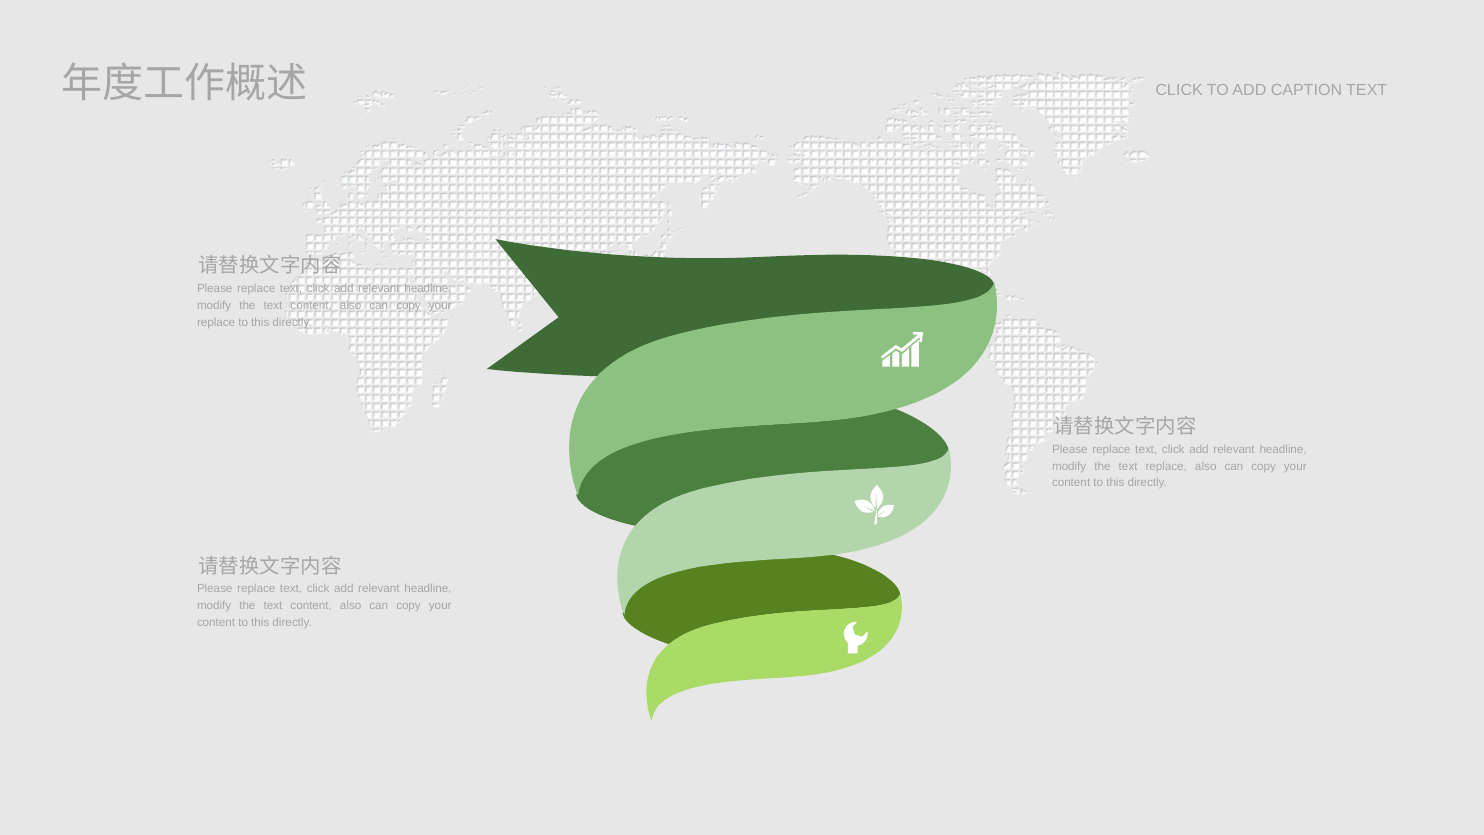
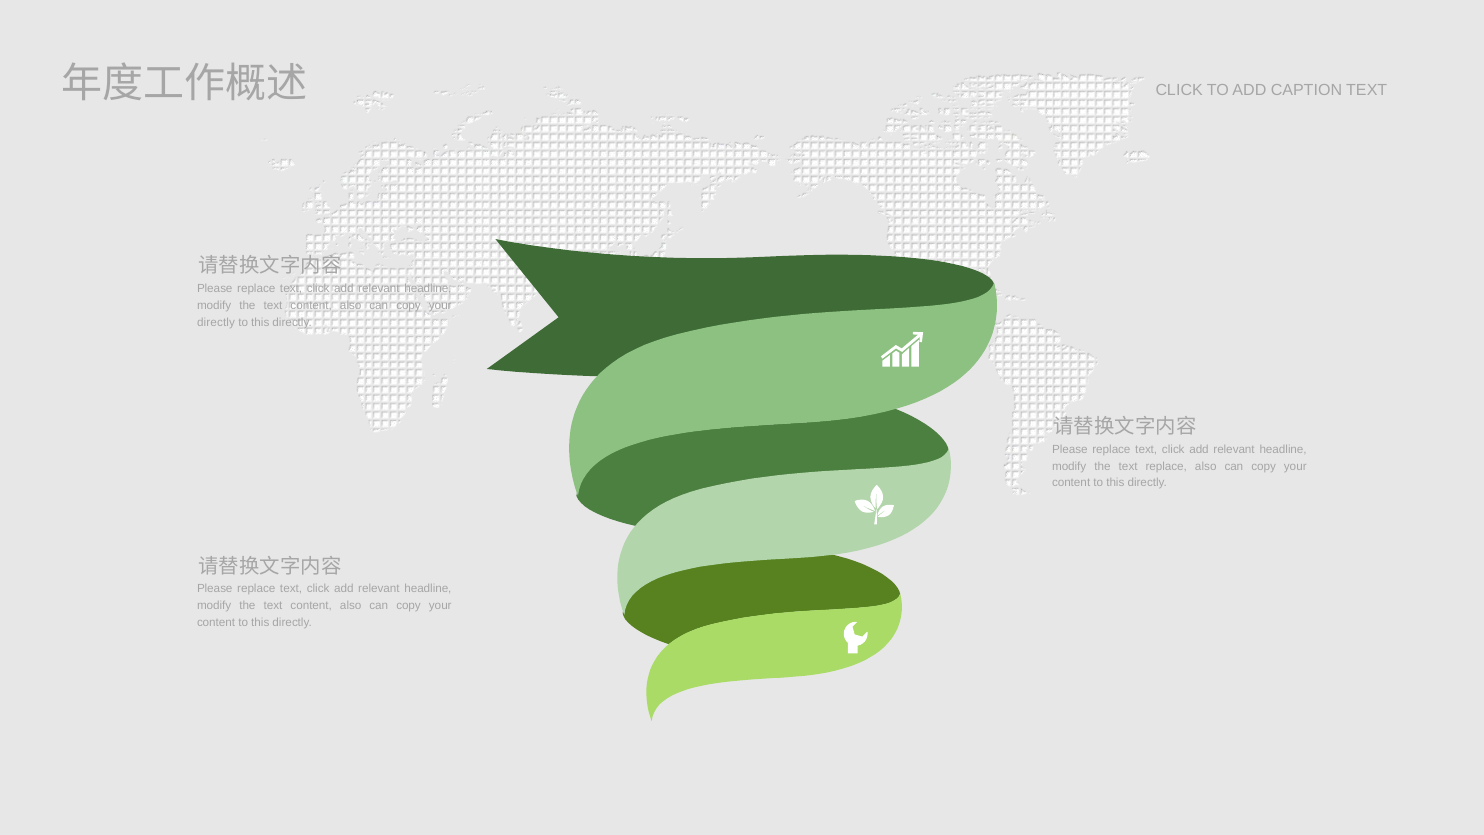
replace: replace -> directly (216, 322)
